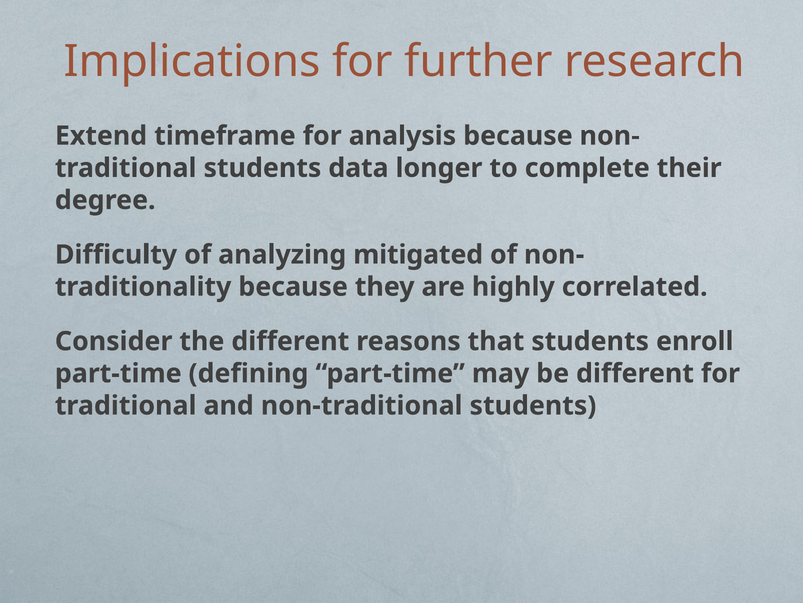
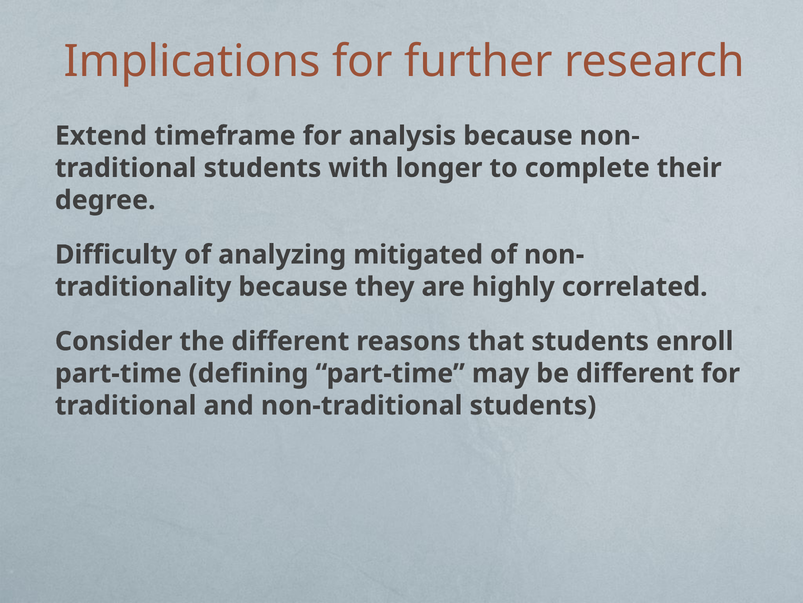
data: data -> with (358, 168)
